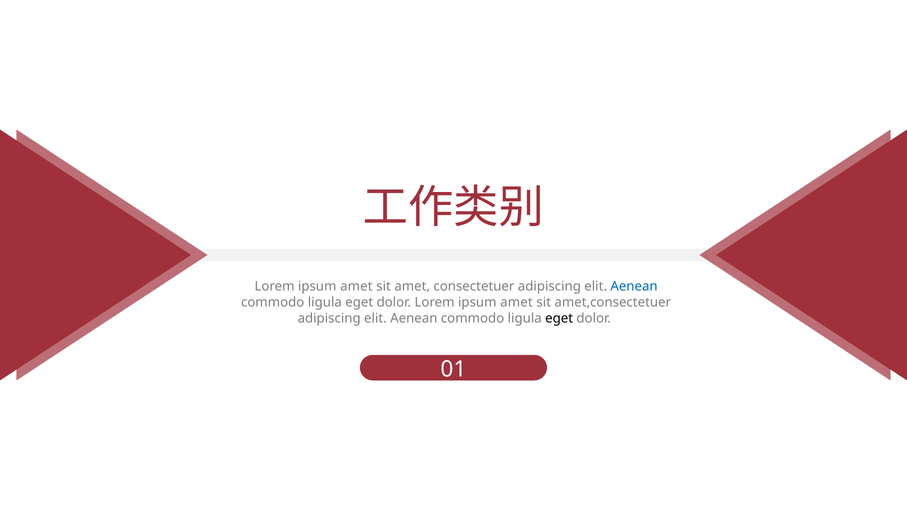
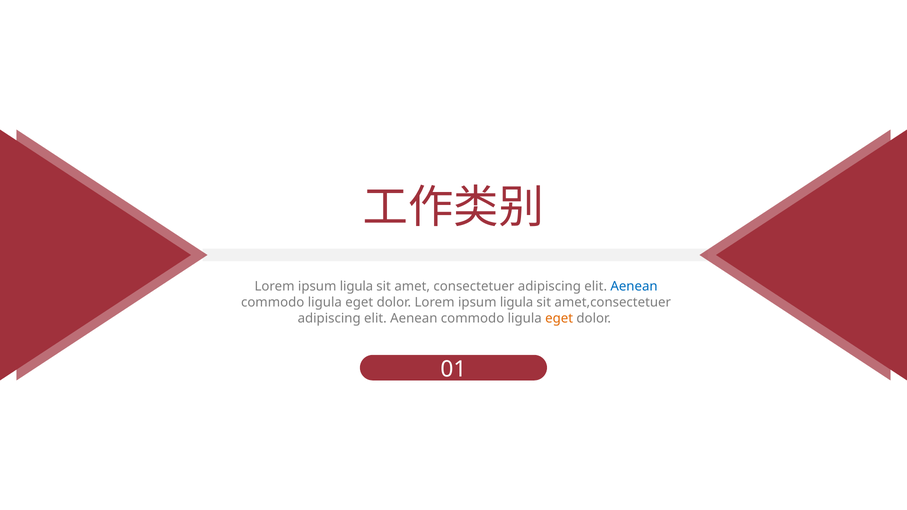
amet: amet -> ligula (356, 287)
dolor Lorem ipsum amet: amet -> ligula (517, 302)
eget colour: black -> orange (559, 318)
